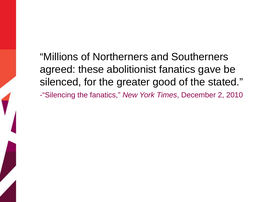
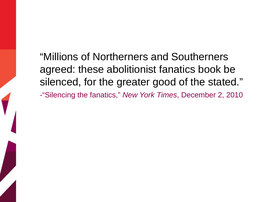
gave: gave -> book (210, 70)
